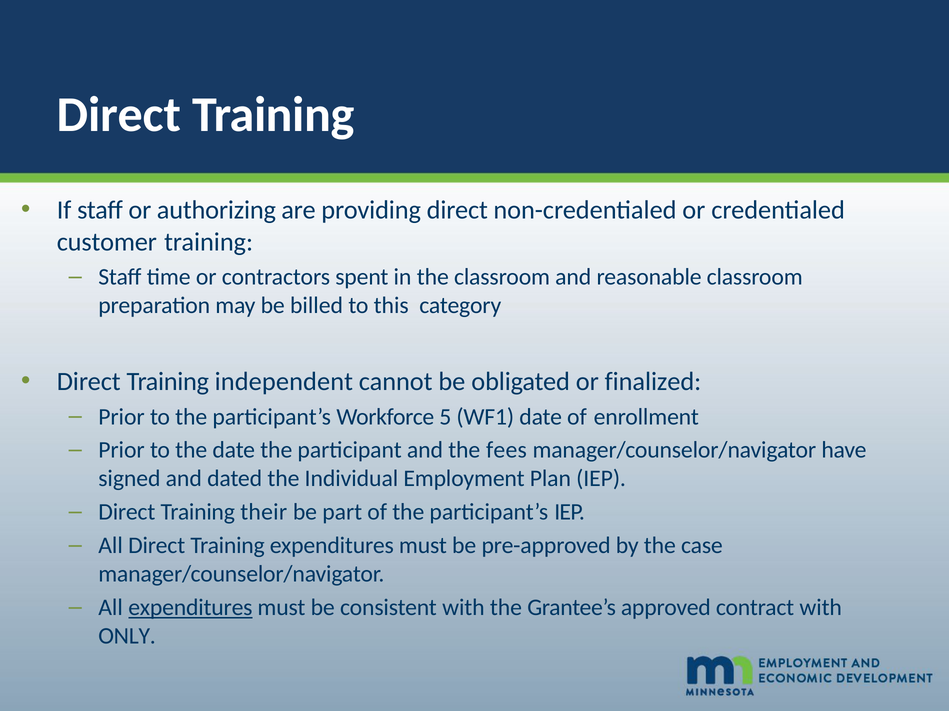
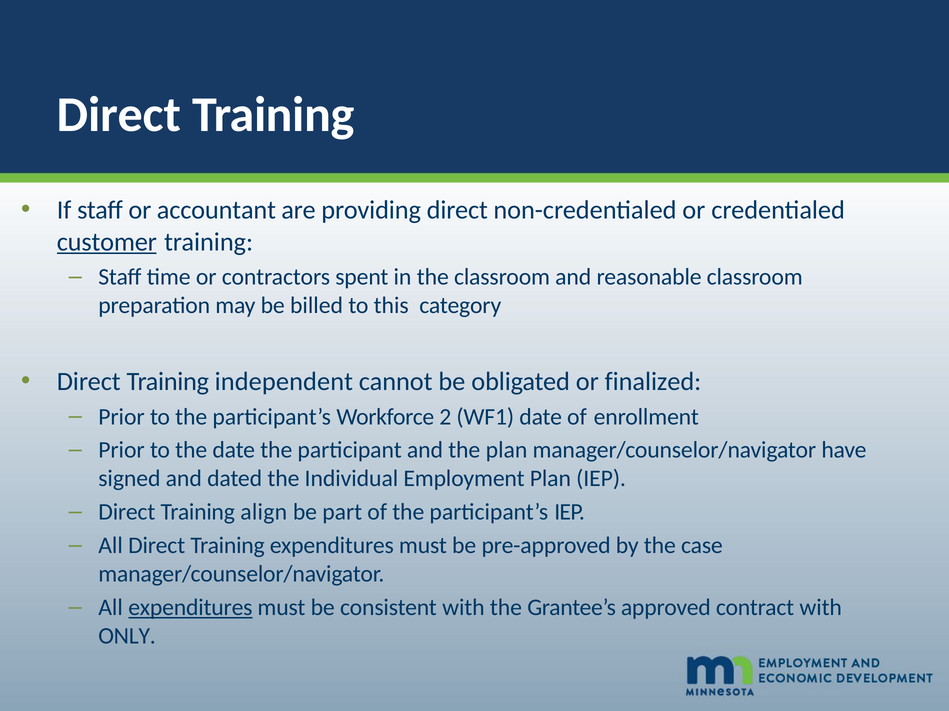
authorizing: authorizing -> accountant (216, 210)
customer underline: none -> present (107, 242)
5: 5 -> 2 (445, 417)
the fees: fees -> plan (507, 451)
their: their -> align (264, 513)
